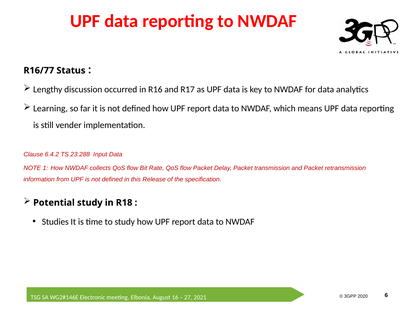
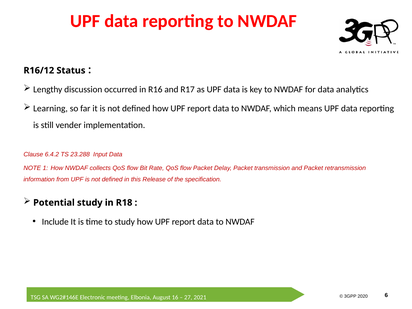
R16/77: R16/77 -> R16/12 (39, 70)
Studies: Studies -> Include (55, 222)
